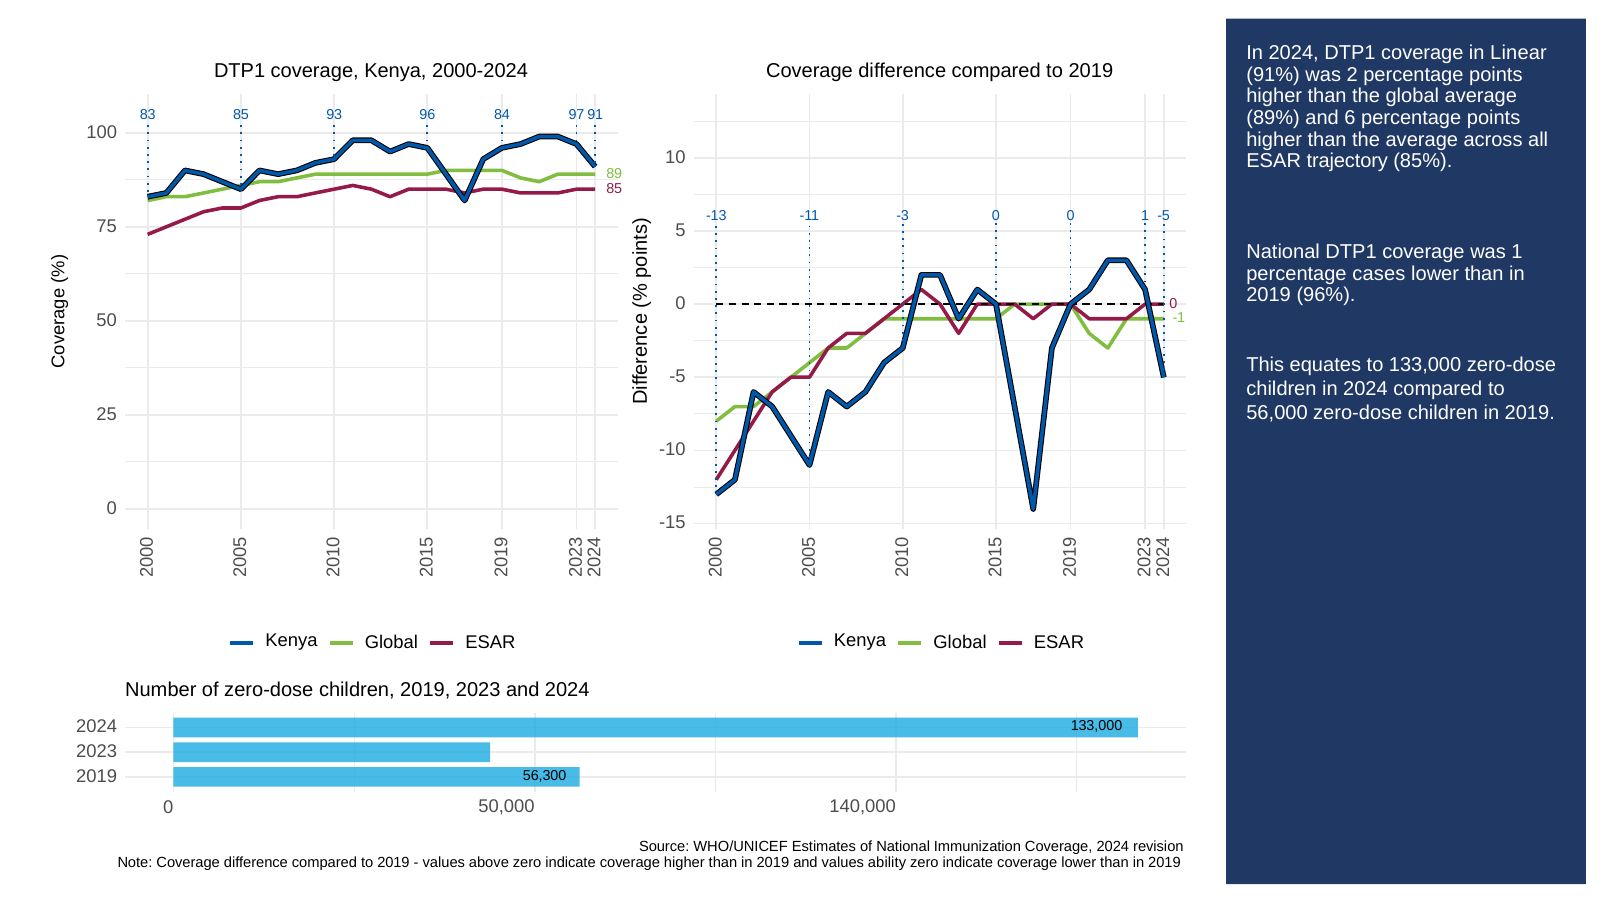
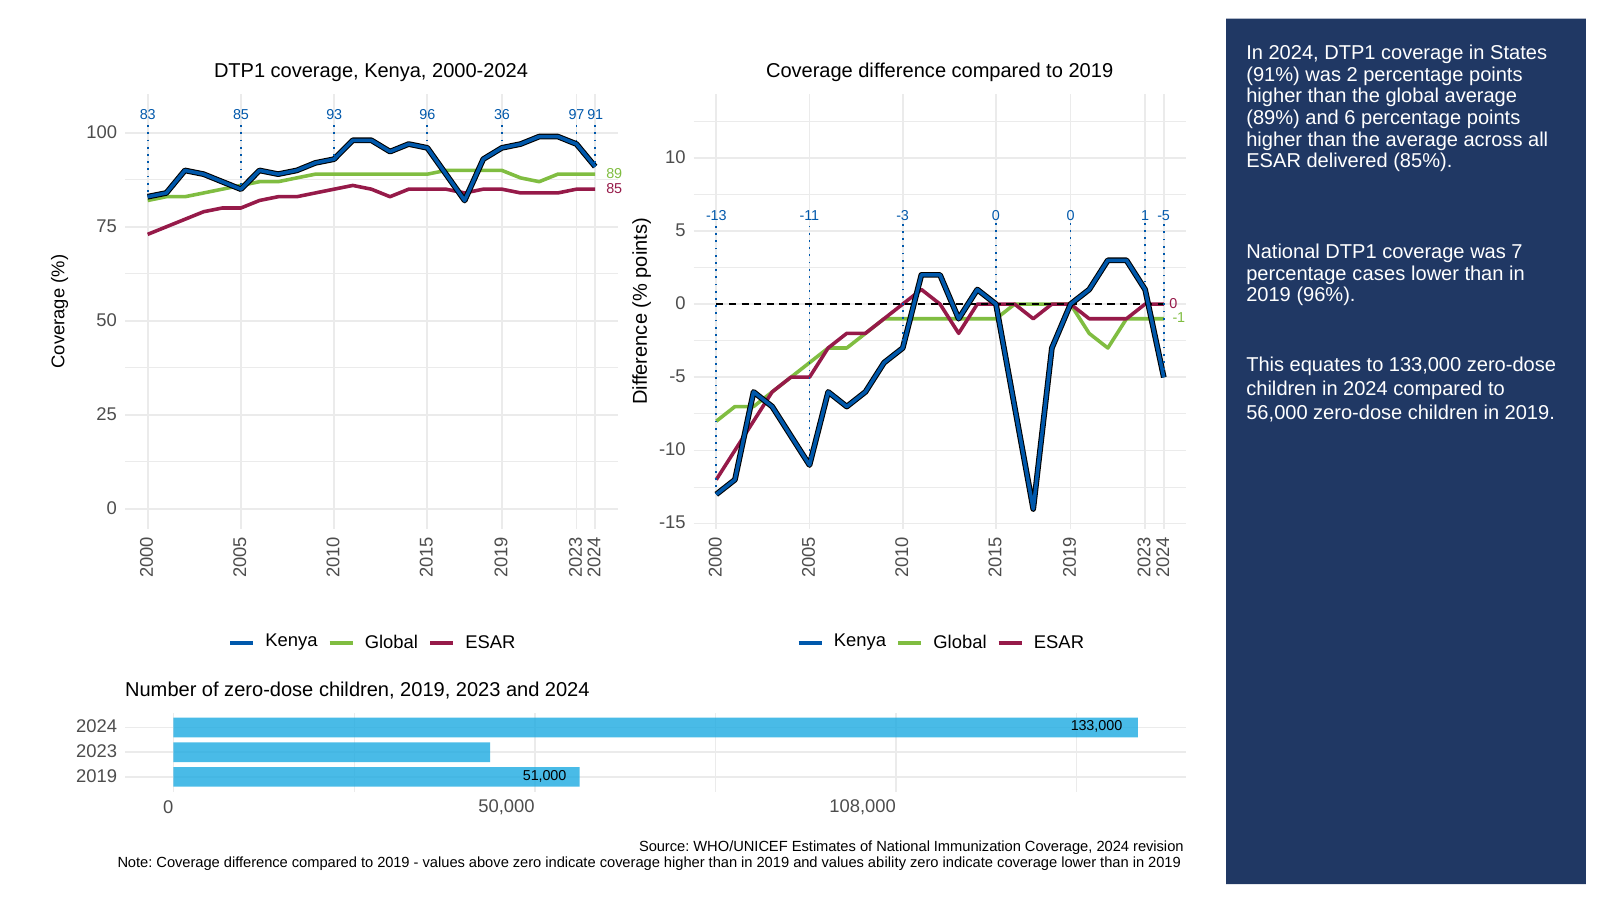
Linear: Linear -> States (1519, 53)
84: 84 -> 36 (502, 115)
trajectory: trajectory -> delivered (1347, 161)
was 1: 1 -> 7 (1517, 252)
56,300: 56,300 -> 51,000 (545, 776)
140,000: 140,000 -> 108,000 (863, 807)
